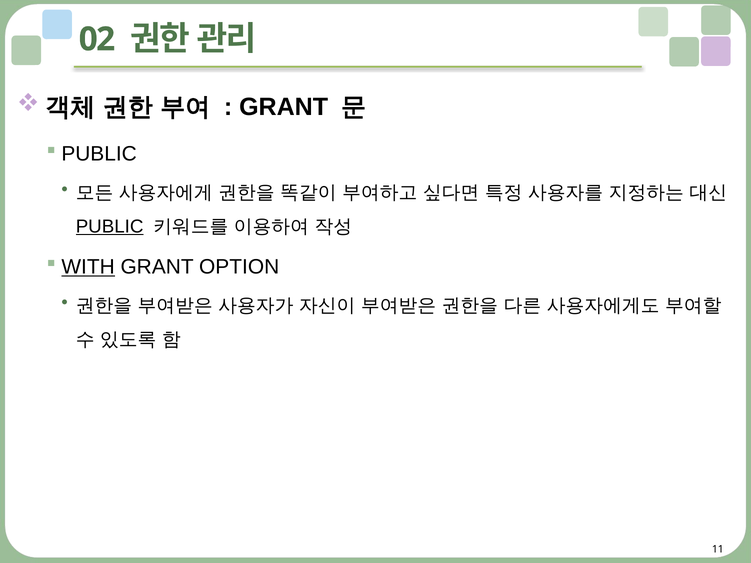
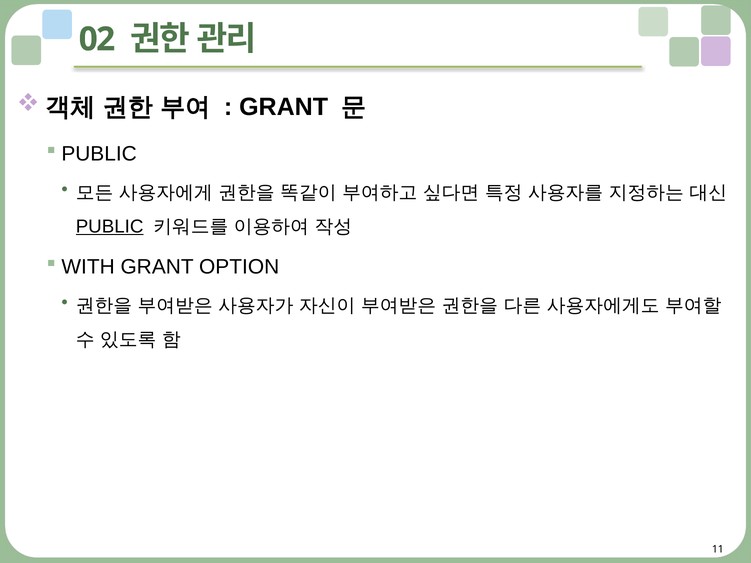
WITH underline: present -> none (88, 267)
